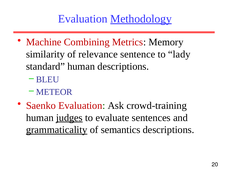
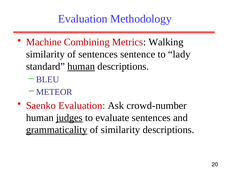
Methodology underline: present -> none (141, 19)
Memory: Memory -> Walking (166, 42)
of relevance: relevance -> sentences (98, 54)
human underline: none -> present (81, 66)
crowd-training: crowd-training -> crowd-number (157, 105)
of semantics: semantics -> similarity (121, 130)
